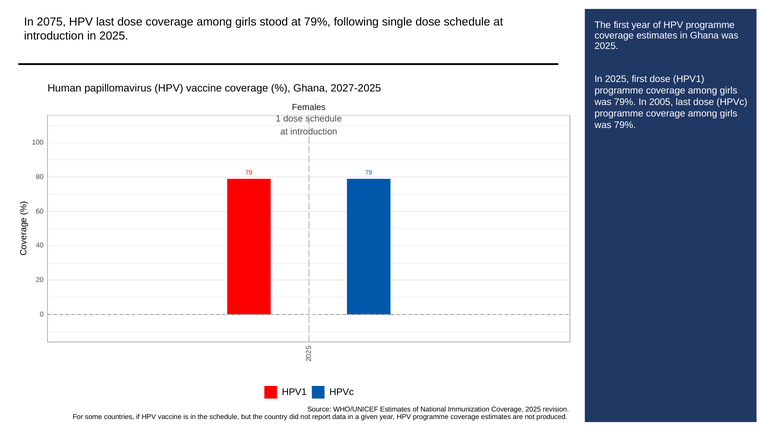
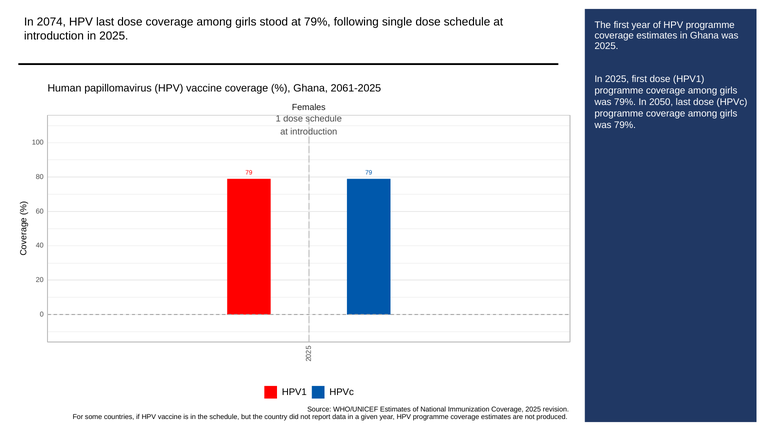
2075: 2075 -> 2074 (51, 22)
2027-2025: 2027-2025 -> 2061-2025 (356, 88)
2005: 2005 -> 2050 (661, 102)
